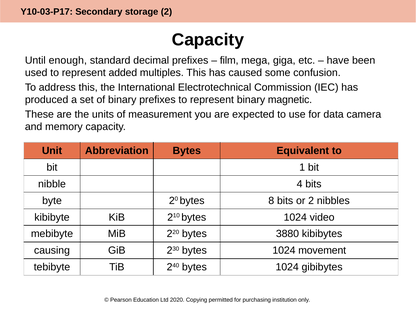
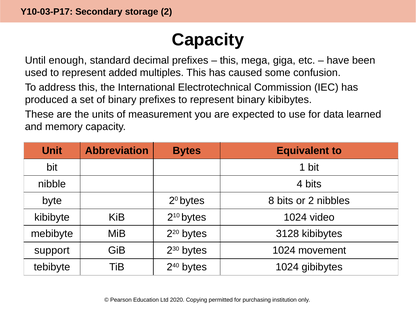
film: film -> this (229, 60)
binary magnetic: magnetic -> kibibytes (290, 100)
camera: camera -> learned (364, 114)
3880: 3880 -> 3128 (287, 234)
causing: causing -> support (52, 251)
